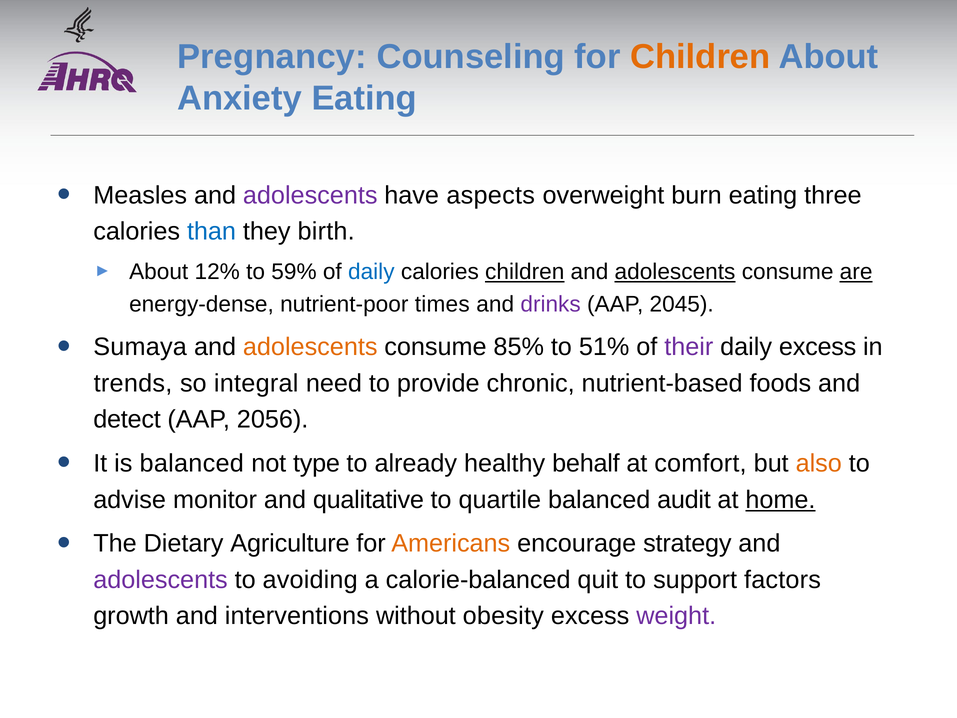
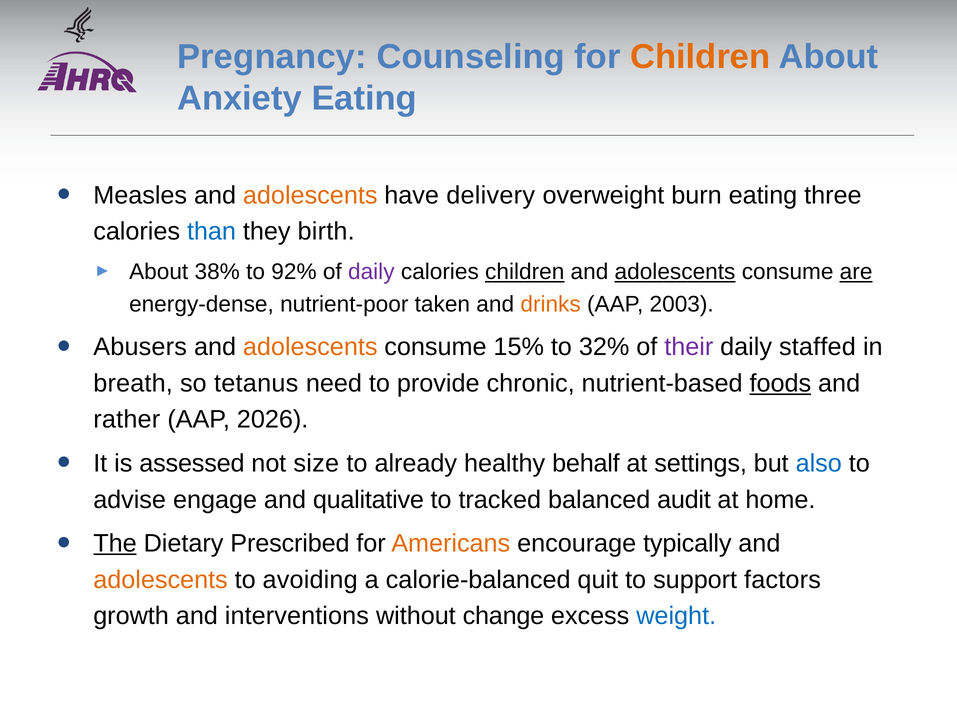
adolescents colour: purple -> orange (310, 195)
aspects: aspects -> delivery (491, 195)
12%: 12% -> 38% (217, 272)
59%: 59% -> 92% (294, 272)
daily colour: blue -> purple (371, 272)
times: times -> taken (442, 304)
drinks colour: purple -> orange (551, 304)
2045: 2045 -> 2003 (682, 304)
Sumaya: Sumaya -> Abusers (140, 347)
85%: 85% -> 15% (519, 347)
51%: 51% -> 32% (604, 347)
daily excess: excess -> staffed (817, 347)
trends: trends -> breath (133, 383)
integral: integral -> tetanus (256, 383)
foods underline: none -> present (780, 383)
detect: detect -> rather (127, 419)
2056: 2056 -> 2026 (273, 419)
is balanced: balanced -> assessed (192, 463)
type: type -> size (316, 463)
comfort: comfort -> settings (701, 463)
also colour: orange -> blue (819, 463)
monitor: monitor -> engage (215, 500)
quartile: quartile -> tracked (500, 500)
home underline: present -> none (780, 500)
The underline: none -> present (115, 543)
Agriculture: Agriculture -> Prescribed (290, 543)
strategy: strategy -> typically (687, 543)
adolescents colour: purple -> orange (161, 580)
obesity: obesity -> change (503, 616)
weight colour: purple -> blue (676, 616)
